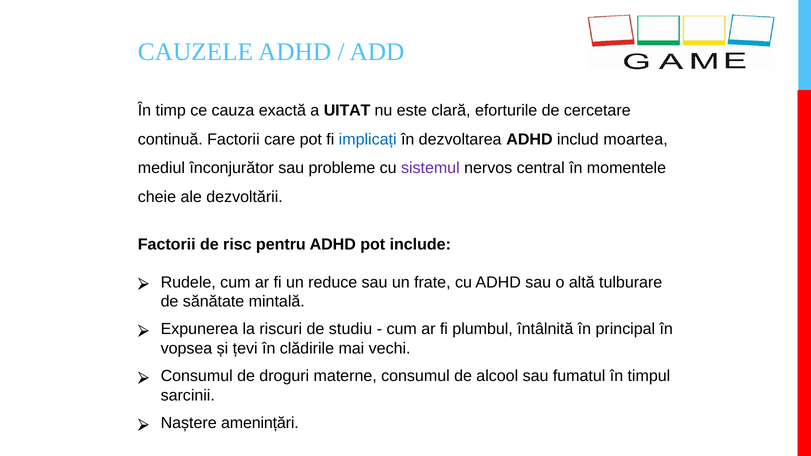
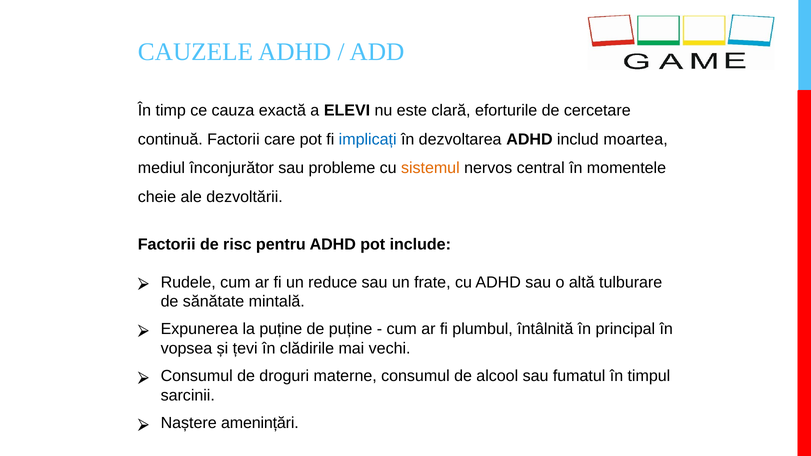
UITAT: UITAT -> ELEVI (347, 110)
sistemul colour: purple -> orange (430, 168)
la riscuri: riscuri -> puține (281, 329)
de studiu: studiu -> puține (351, 329)
